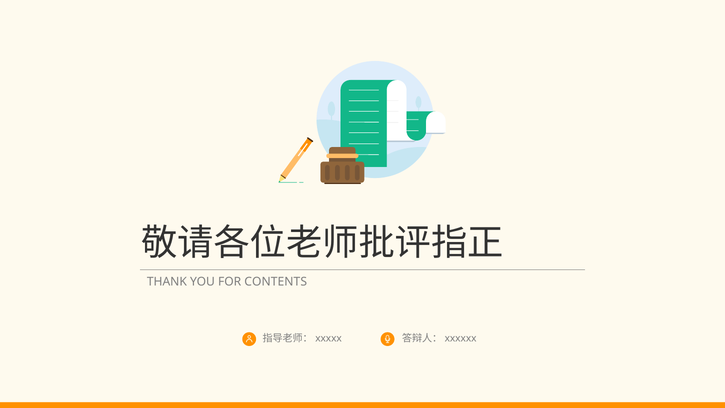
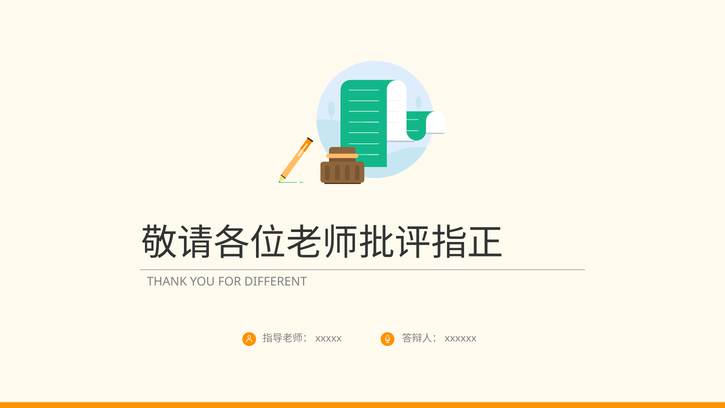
CONTENTS: CONTENTS -> DIFFERENT (276, 282)
